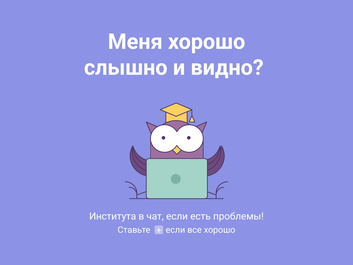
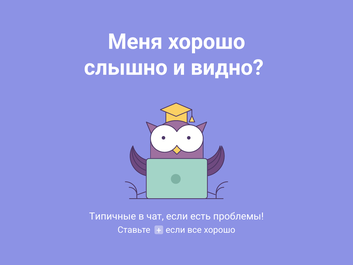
Института: Института -> Типичные (113, 216)
